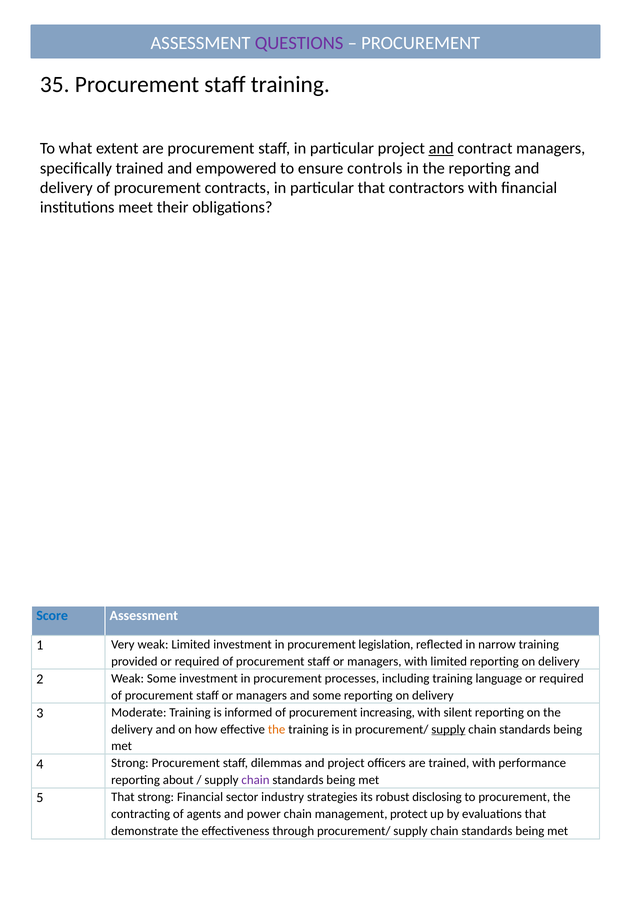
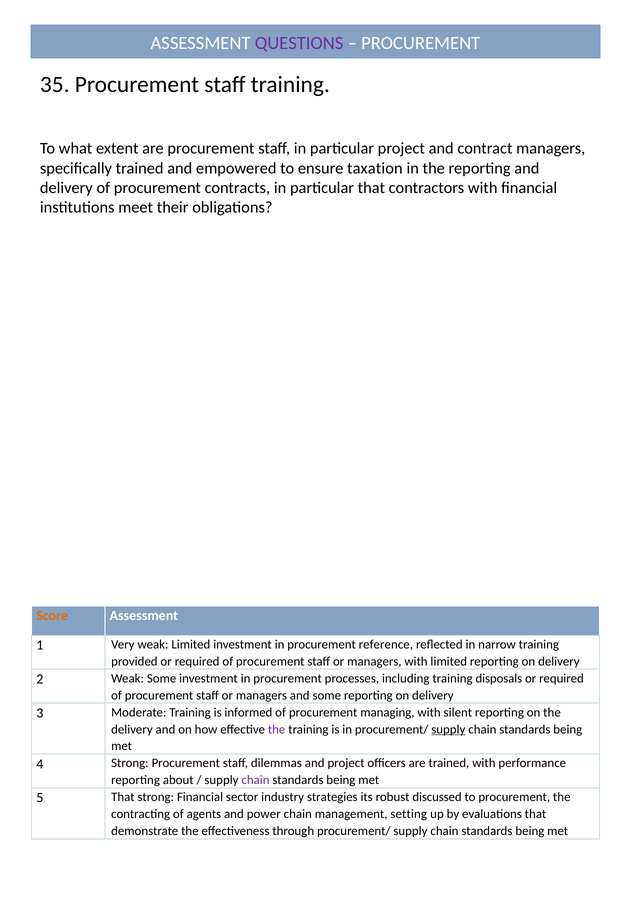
and underline: present -> none (441, 149)
controls: controls -> taxation (375, 168)
Score colour: blue -> orange (52, 616)
legislation: legislation -> reference (386, 645)
language: language -> disposals (499, 679)
increasing: increasing -> managing (387, 713)
the colour: orange -> purple (277, 730)
disclosing: disclosing -> discussed (437, 798)
protect: protect -> setting (409, 815)
